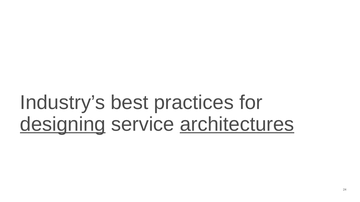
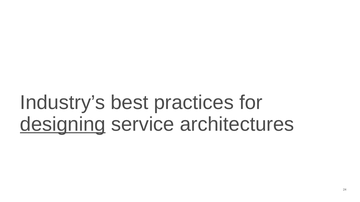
architectures underline: present -> none (237, 124)
